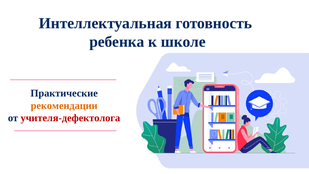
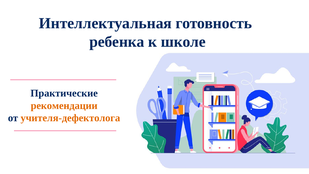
учителя-дефектолога colour: red -> orange (70, 118)
